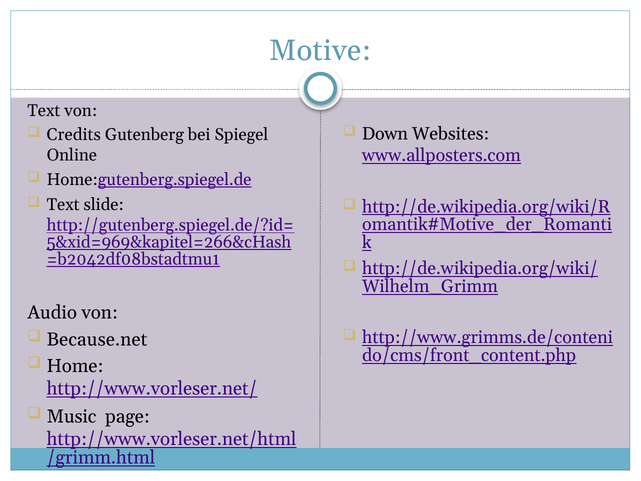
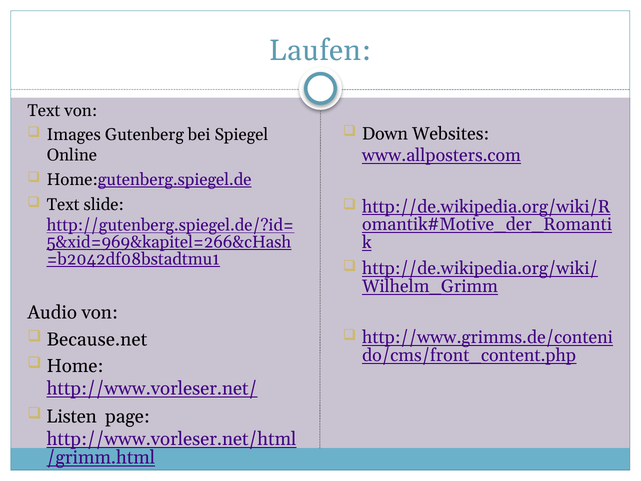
Motive: Motive -> Laufen (320, 50)
Credits: Credits -> Images (74, 135)
Music: Music -> Listen (72, 416)
